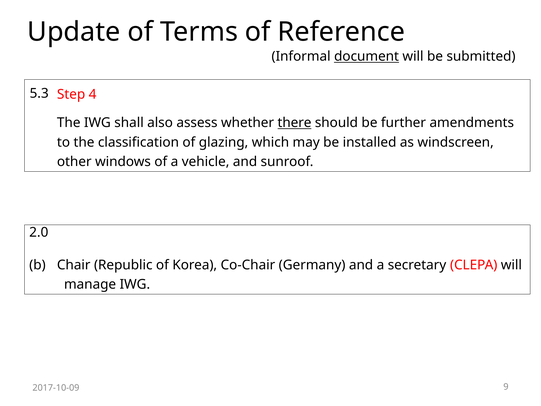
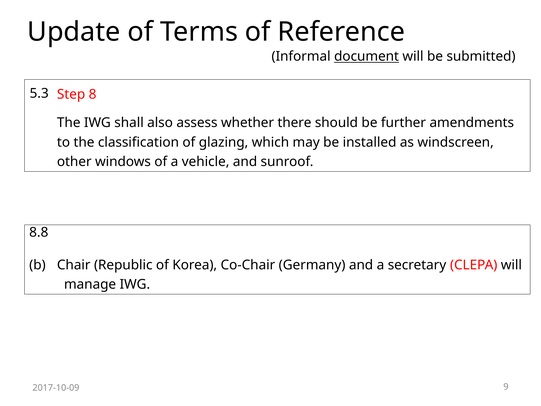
4: 4 -> 8 (93, 94)
there underline: present -> none (294, 123)
2.0: 2.0 -> 8.8 (39, 232)
